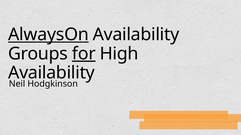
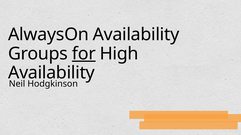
AlwaysOn underline: present -> none (48, 35)
